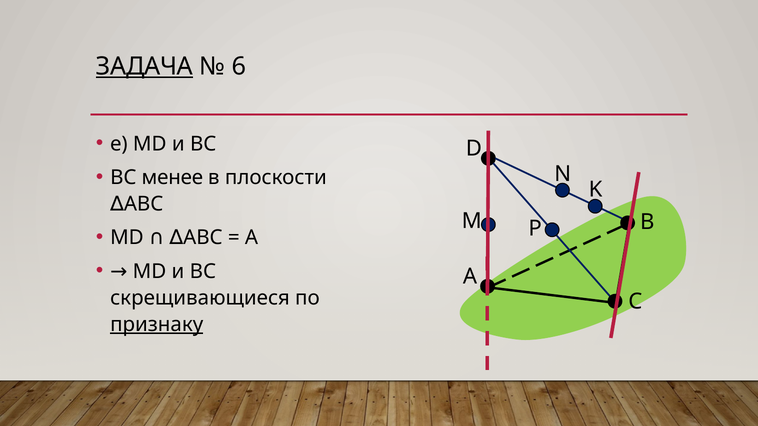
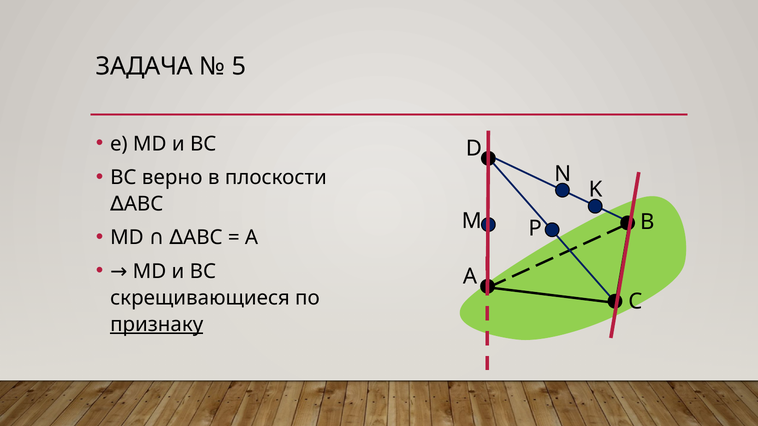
ЗАДАЧА underline: present -> none (145, 66)
6: 6 -> 5 (239, 66)
менее: менее -> верно (172, 178)
